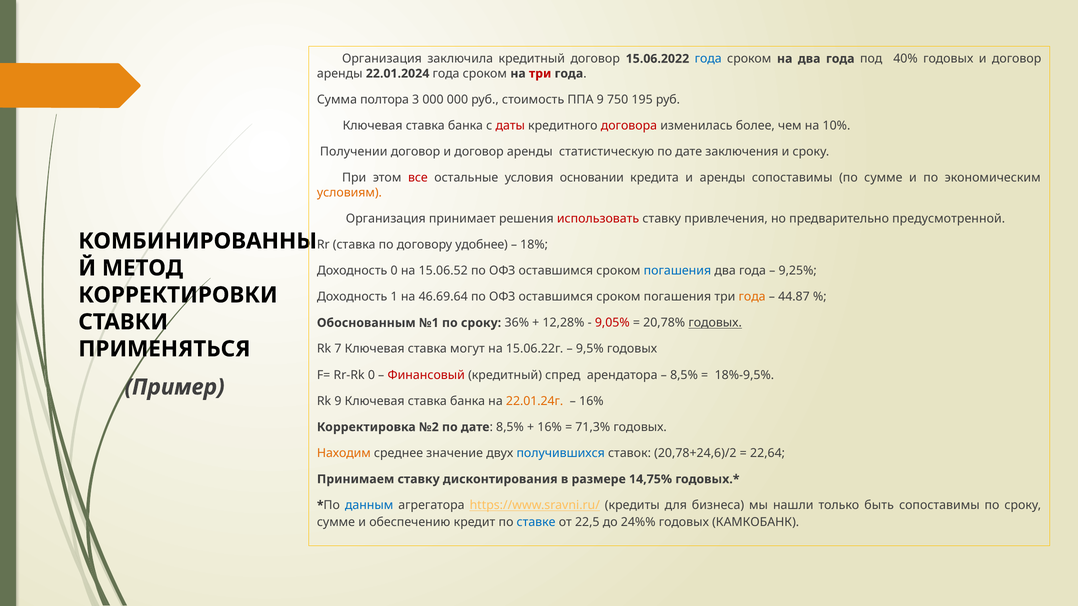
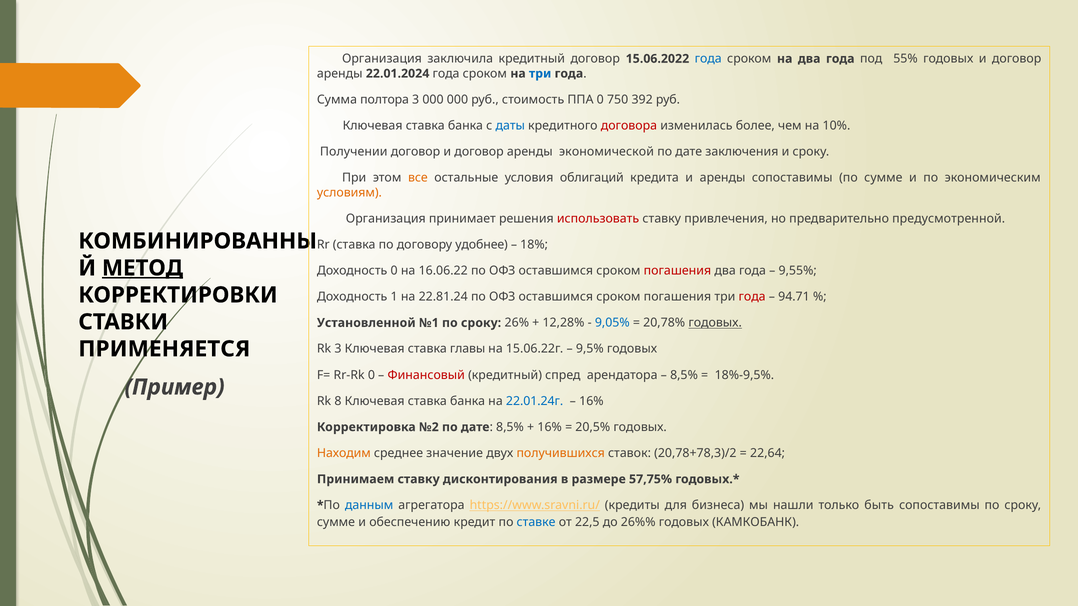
40%: 40% -> 55% (905, 59)
три colour: red -> blue (540, 74)
ППА 9: 9 -> 0 (600, 100)
195: 195 -> 392 (642, 100)
даты colour: red -> blue (510, 126)
статистическую: статистическую -> экономической (606, 152)
все colour: red -> orange (418, 178)
основании: основании -> облигаций (592, 178)
МЕТОД underline: none -> present (142, 268)
15.06.52: 15.06.52 -> 16.06.22 (443, 271)
погашения colour: blue -> red (677, 271)
9,25%: 9,25% -> 9,55% (798, 271)
46.69.64: 46.69.64 -> 22.81.24 (443, 297)
года colour: orange -> red (752, 297)
44.87: 44.87 -> 94.71 (794, 297)
Обоснованным: Обоснованным -> Установленной (366, 323)
36%: 36% -> 26% (517, 323)
9,05% colour: red -> blue (612, 323)
ПРИМЕНЯТЬСЯ: ПРИМЕНЯТЬСЯ -> ПРИМЕНЯЕТСЯ (164, 349)
Rk 7: 7 -> 3 (338, 349)
могут: могут -> главы (468, 349)
Rk 9: 9 -> 8 (338, 401)
22.01.24г colour: orange -> blue (535, 401)
71,3%: 71,3% -> 20,5% (593, 427)
получившихся colour: blue -> orange (561, 453)
20,78+24,6)/2: 20,78+24,6)/2 -> 20,78+78,3)/2 (695, 453)
14,75%: 14,75% -> 57,75% (651, 479)
24%%: 24%% -> 26%% (638, 522)
